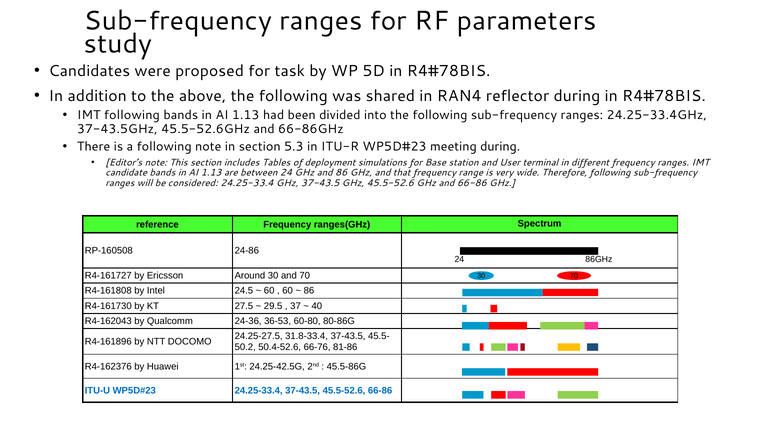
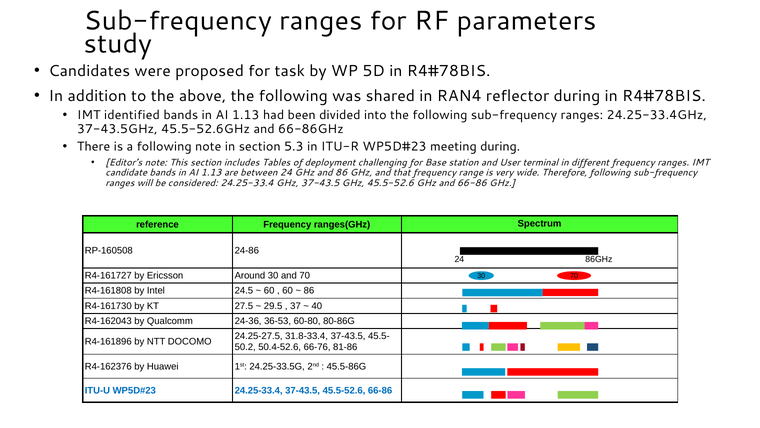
IMT following: following -> identified (132, 115)
simulations: simulations -> challenging (382, 162)
24.25-42.5G: 24.25-42.5G -> 24.25-33.5G (277, 366)
